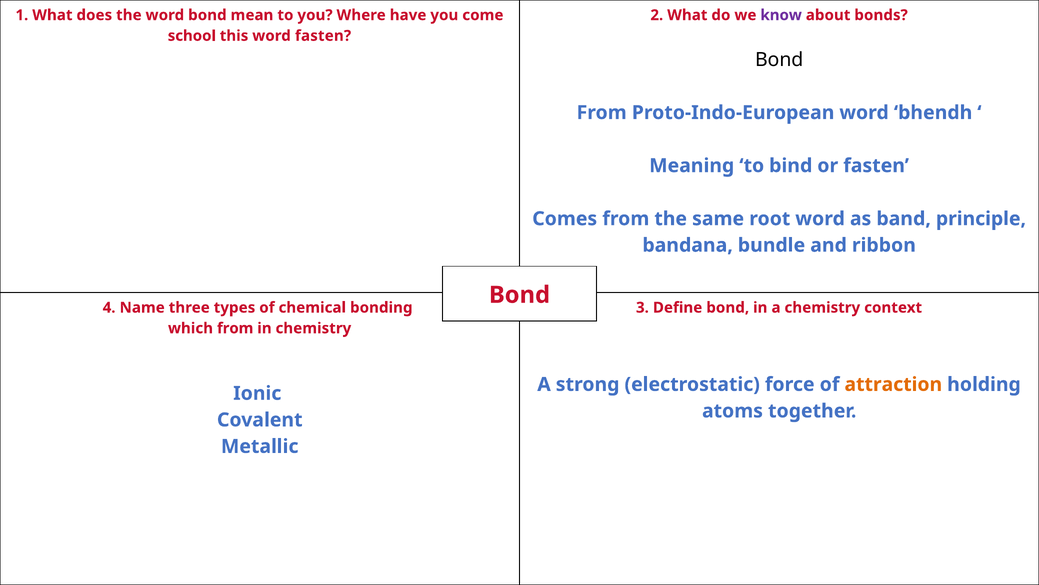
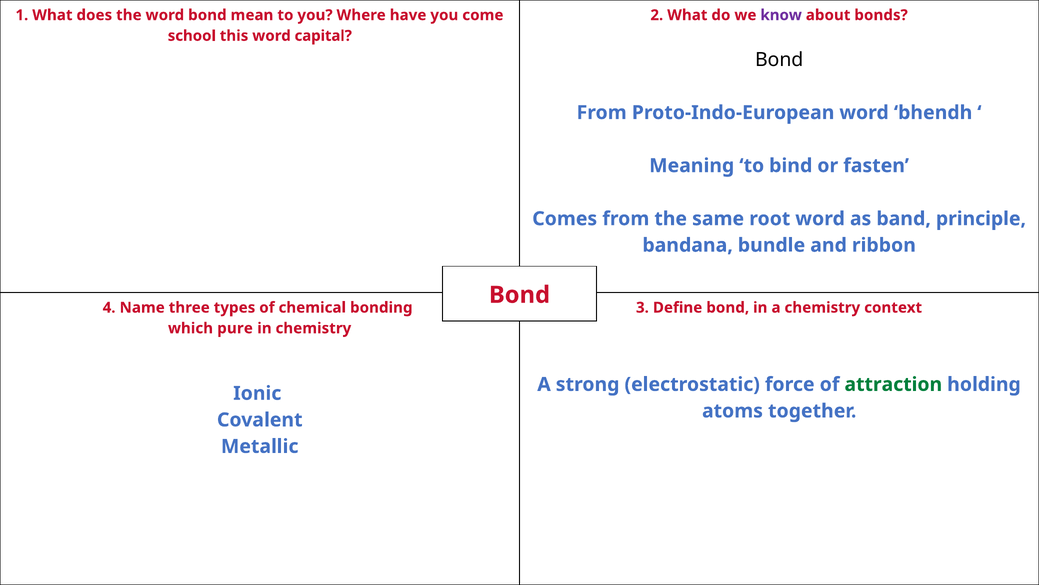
word fasten: fasten -> capital (323, 36)
which from: from -> pure (235, 328)
attraction colour: orange -> green (893, 384)
